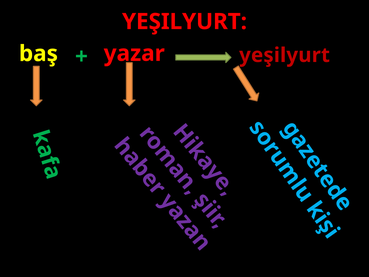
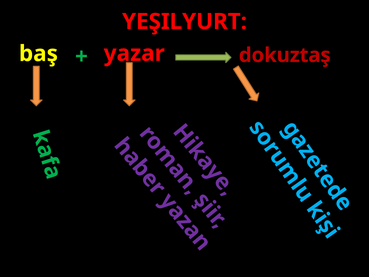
yeşilyurt: yeşilyurt -> dokuztaş (285, 55)
